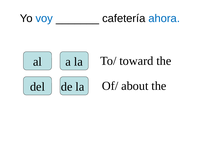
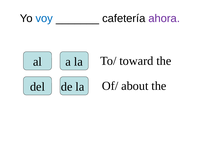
ahora colour: blue -> purple (164, 18)
